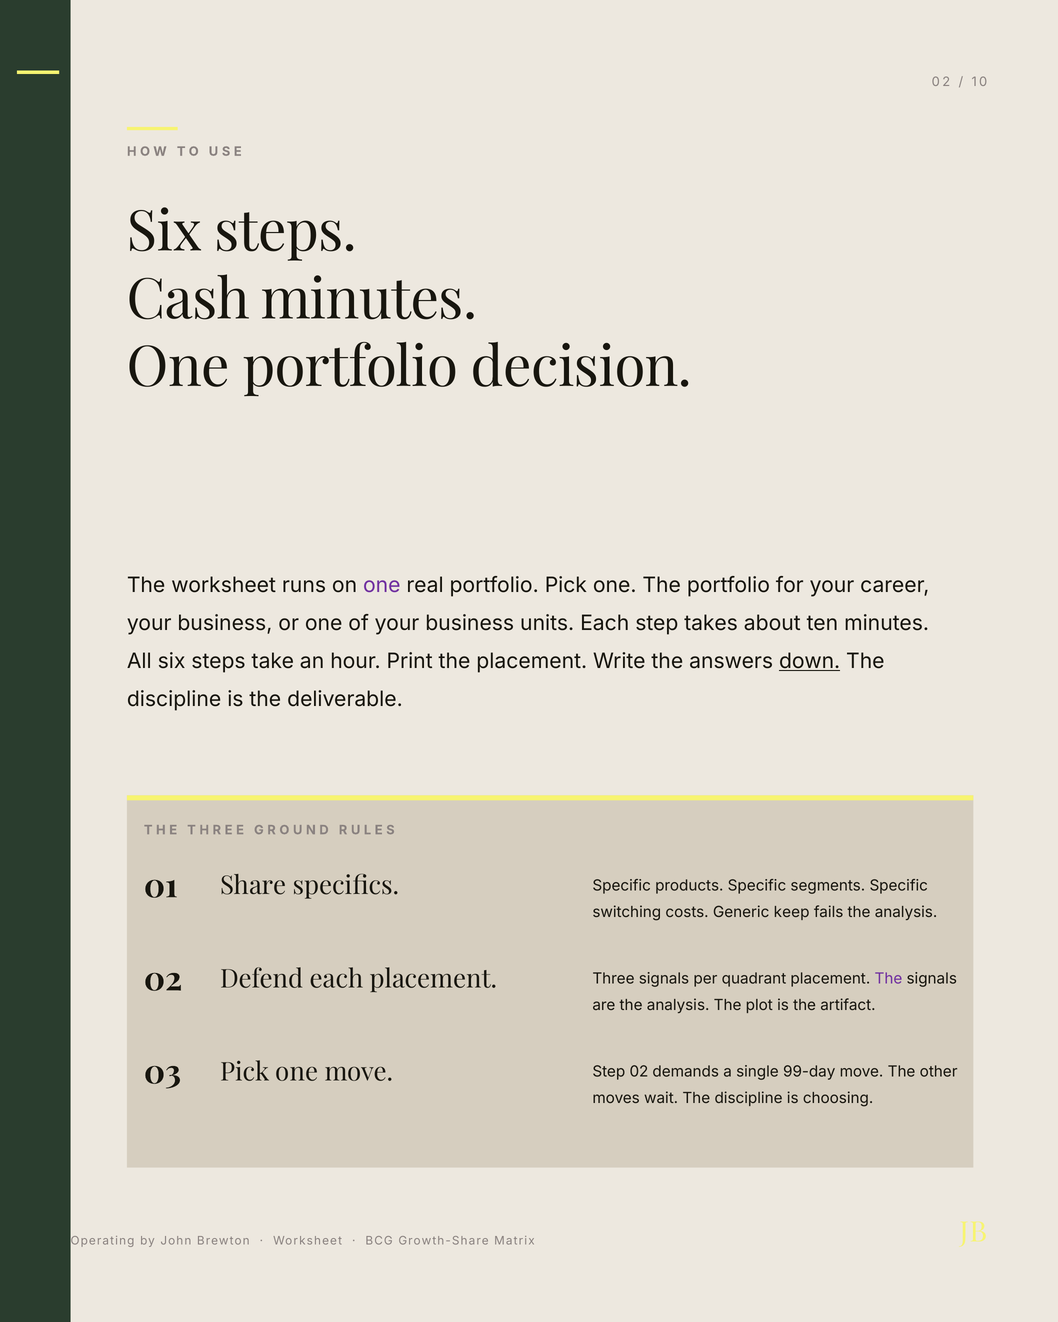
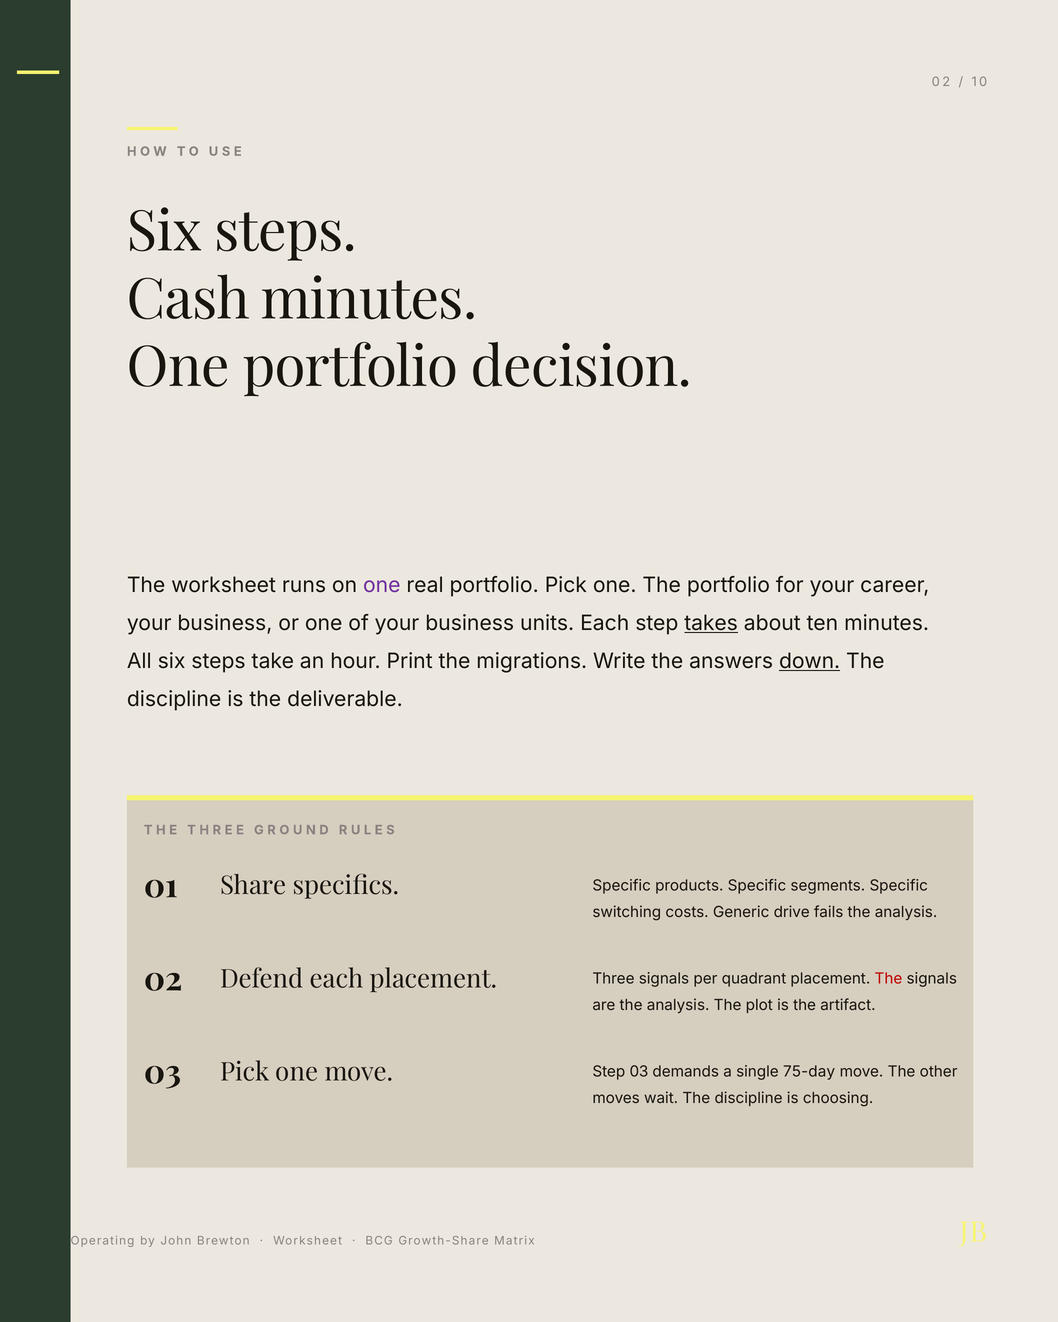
takes underline: none -> present (711, 624)
the placement: placement -> migrations (532, 662)
keep: keep -> drive (792, 913)
The colour: purple -> red (888, 979)
Step 02: 02 -> 03 (639, 1072)
99-day: 99-day -> 75-day (809, 1072)
